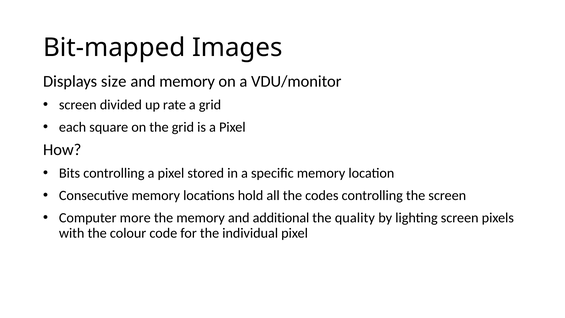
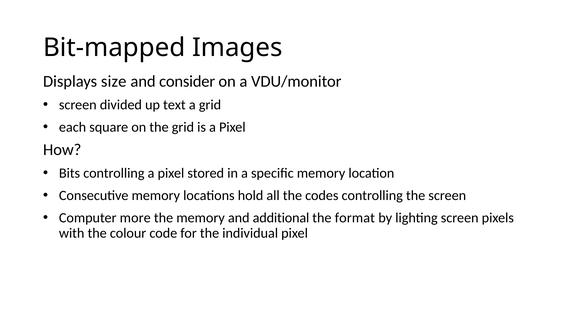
and memory: memory -> consider (187, 81)
rate: rate -> text (174, 105)
quality: quality -> format (355, 218)
